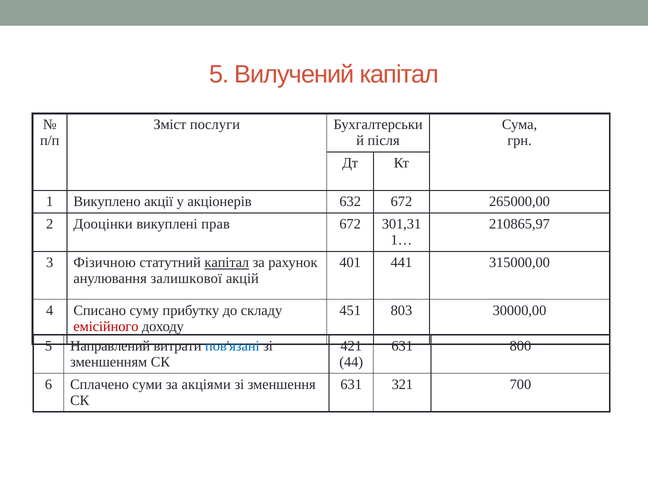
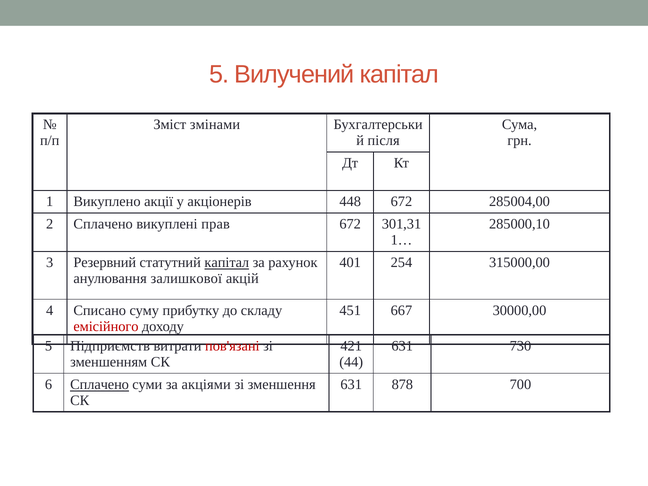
послуги: послуги -> змінами (215, 125)
632: 632 -> 448 (350, 202)
265000,00: 265000,00 -> 285004,00 (519, 202)
2 Дооцінки: Дооцінки -> Сплачено (103, 224)
210865,97: 210865,97 -> 285000,10 (519, 224)
Фізичною: Фізичною -> Резервний (105, 263)
441: 441 -> 254 (401, 263)
803: 803 -> 667 (401, 311)
Направлений: Направлений -> Підприємств (110, 346)
пов'язані colour: blue -> red (232, 346)
800: 800 -> 730 (520, 346)
Сплачено underline: none -> present (100, 385)
321: 321 -> 878 (402, 385)
